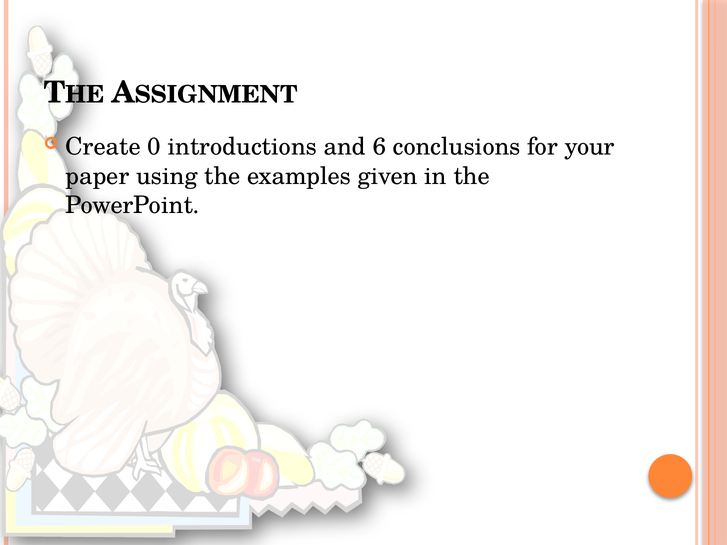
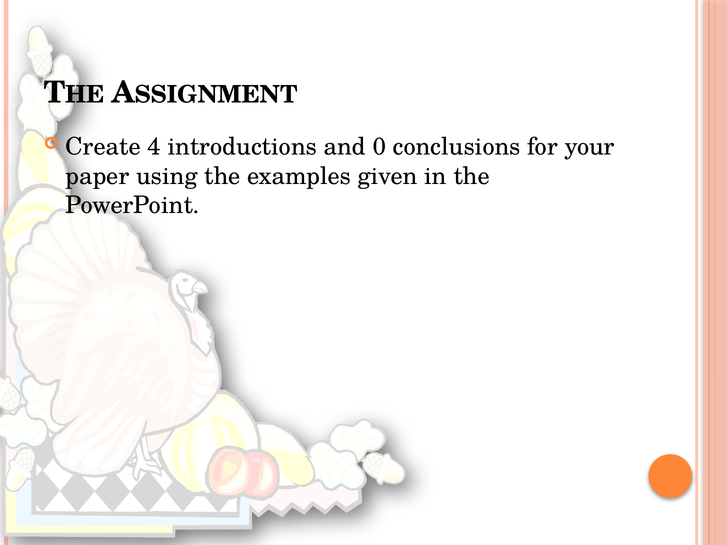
0: 0 -> 4 (154, 147)
6: 6 -> 0 (379, 147)
